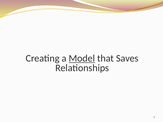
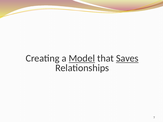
Saves underline: none -> present (127, 58)
